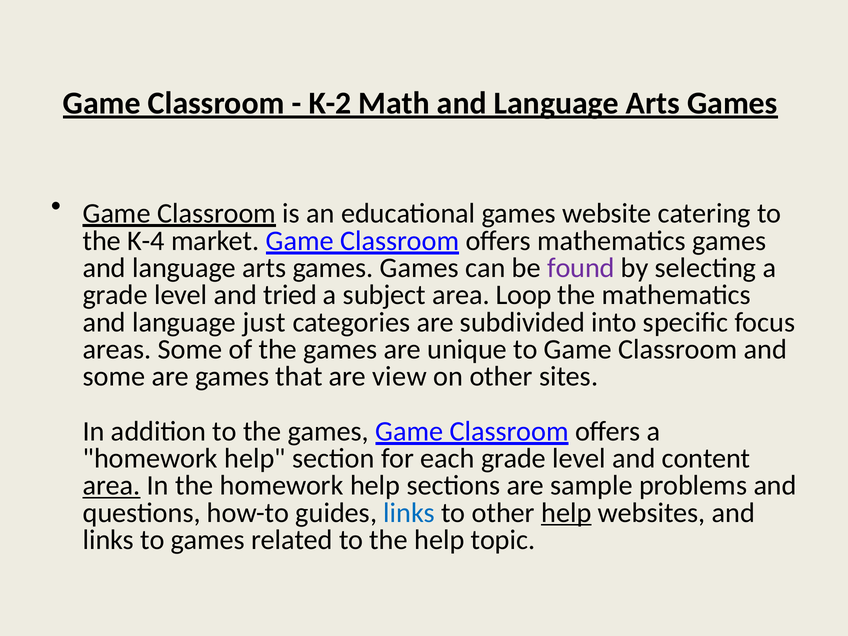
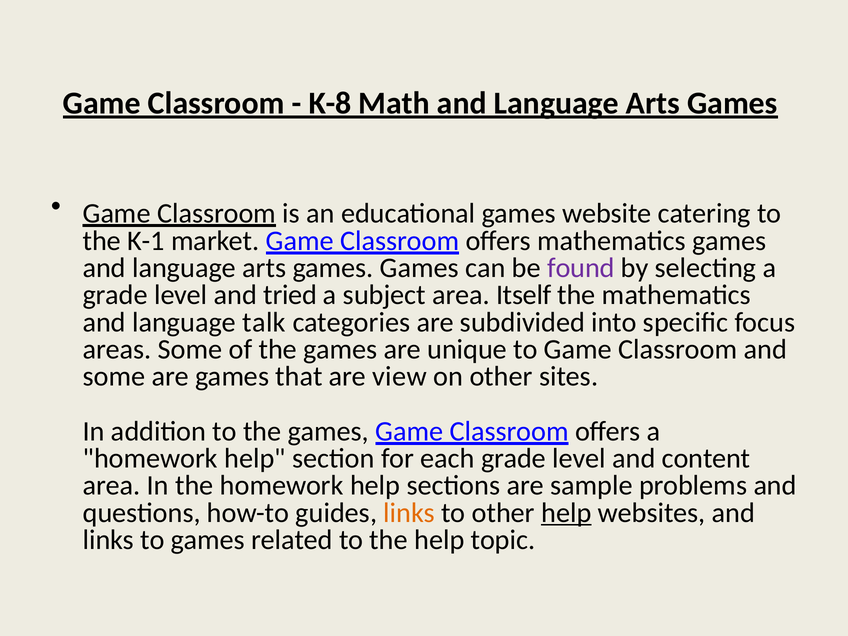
K-2: K-2 -> K-8 (330, 103)
K-4: K-4 -> K-1 (146, 241)
Loop: Loop -> Itself (524, 295)
just: just -> talk (264, 322)
area underline: present -> none (112, 486)
links colour: blue -> orange (409, 513)
